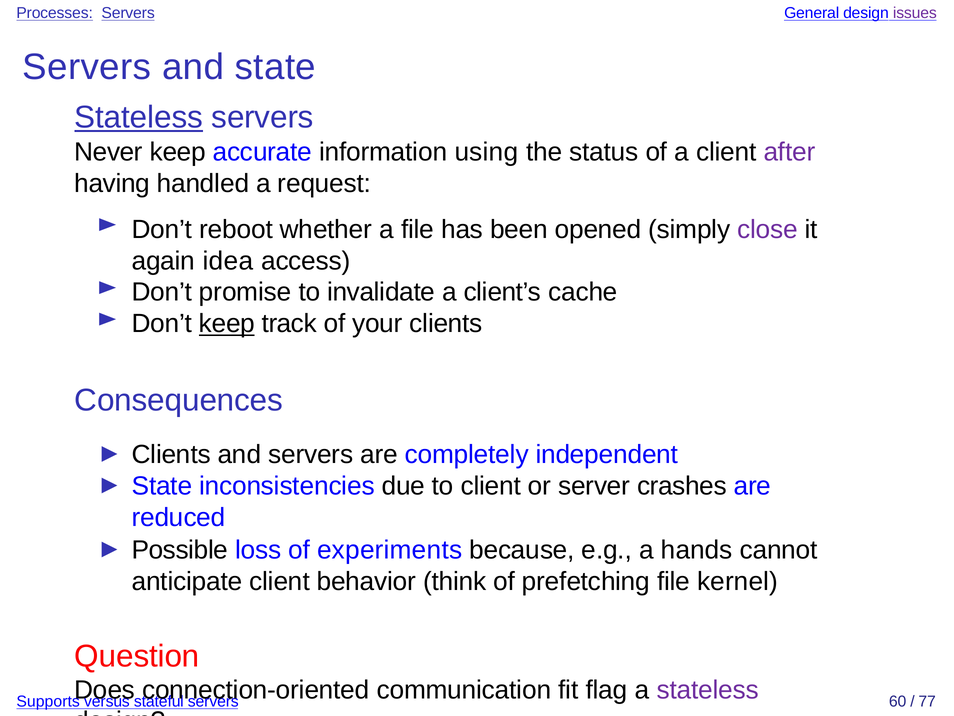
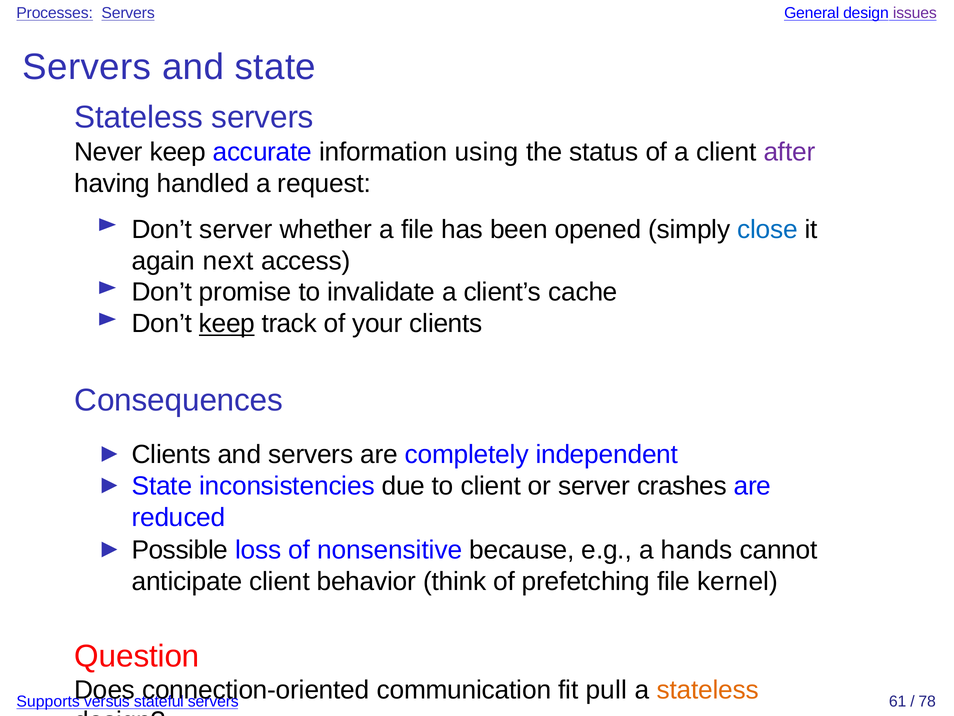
Stateless underline: present -> none (139, 117)
Don’t reboot: reboot -> server (236, 229)
close colour: purple -> blue (768, 229)
idea: idea -> next (228, 261)
experiments: experiments -> nonsensitive (390, 550)
flag: flag -> pull (606, 690)
stateless colour: purple -> orange (708, 690)
60: 60 -> 61 (898, 702)
77: 77 -> 78 (927, 702)
